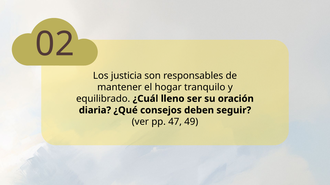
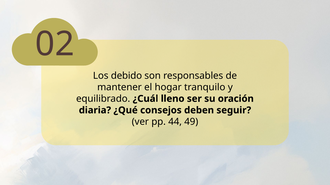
justicia: justicia -> debido (126, 76)
47: 47 -> 44 (175, 122)
